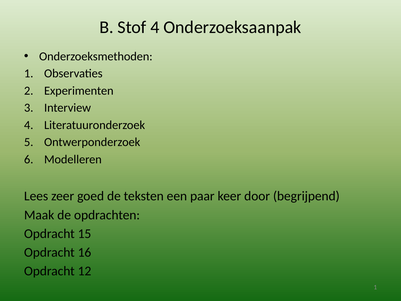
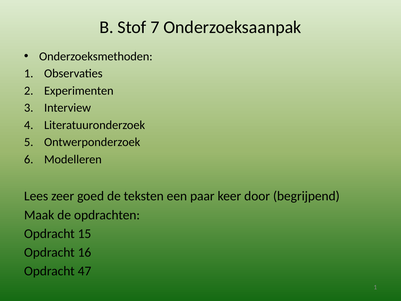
Stof 4: 4 -> 7 (155, 27)
12: 12 -> 47 (85, 271)
